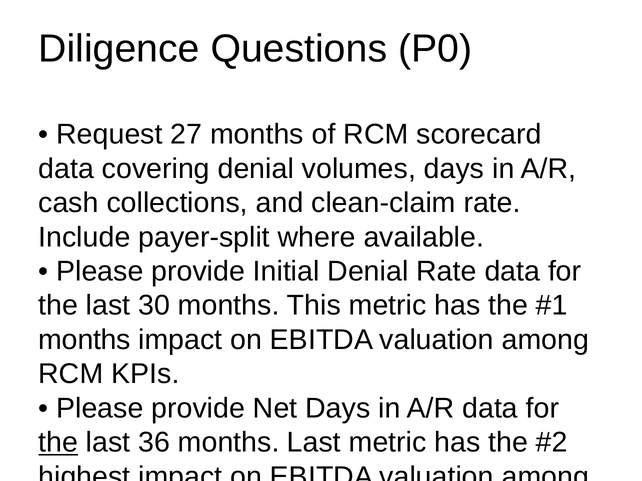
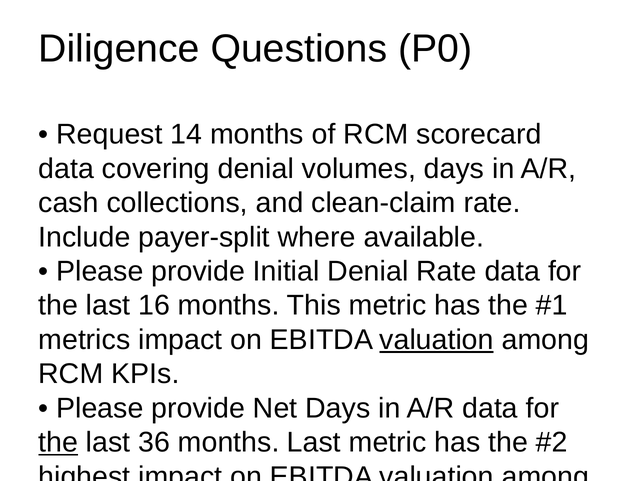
27: 27 -> 14 (186, 135)
30: 30 -> 16 (154, 306)
months: months -> metrics (84, 340)
valuation underline: none -> present (437, 340)
